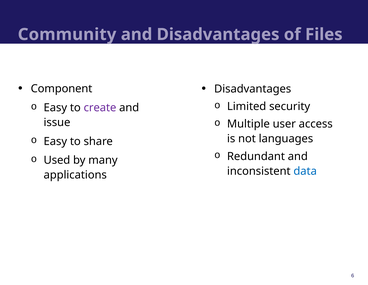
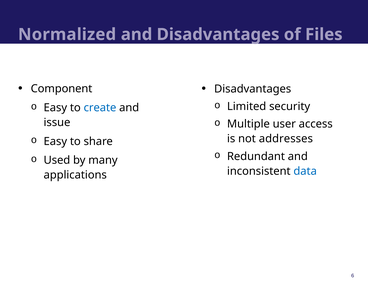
Community: Community -> Normalized (67, 34)
create colour: purple -> blue (100, 107)
languages: languages -> addresses (286, 138)
